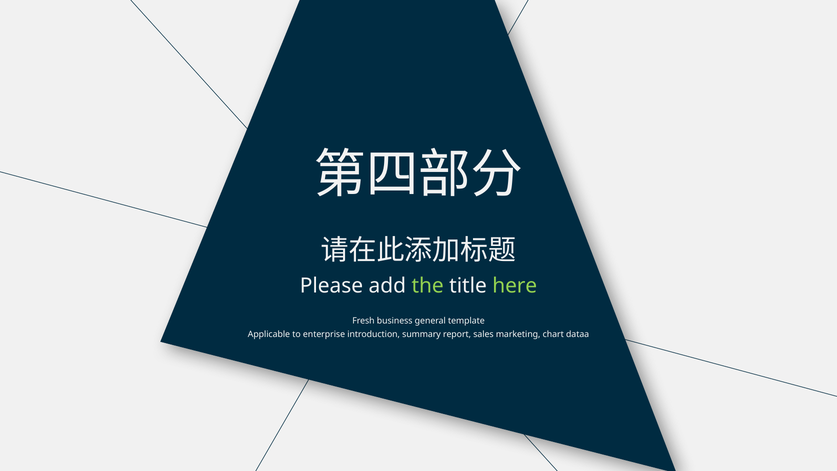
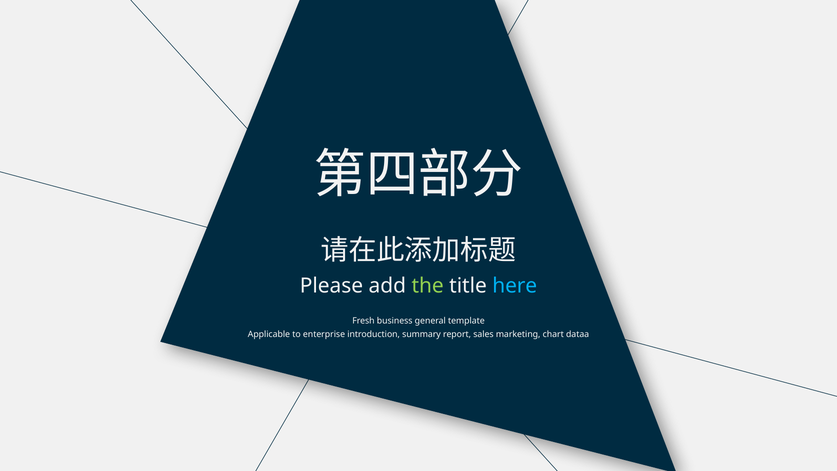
here colour: light green -> light blue (515, 285)
